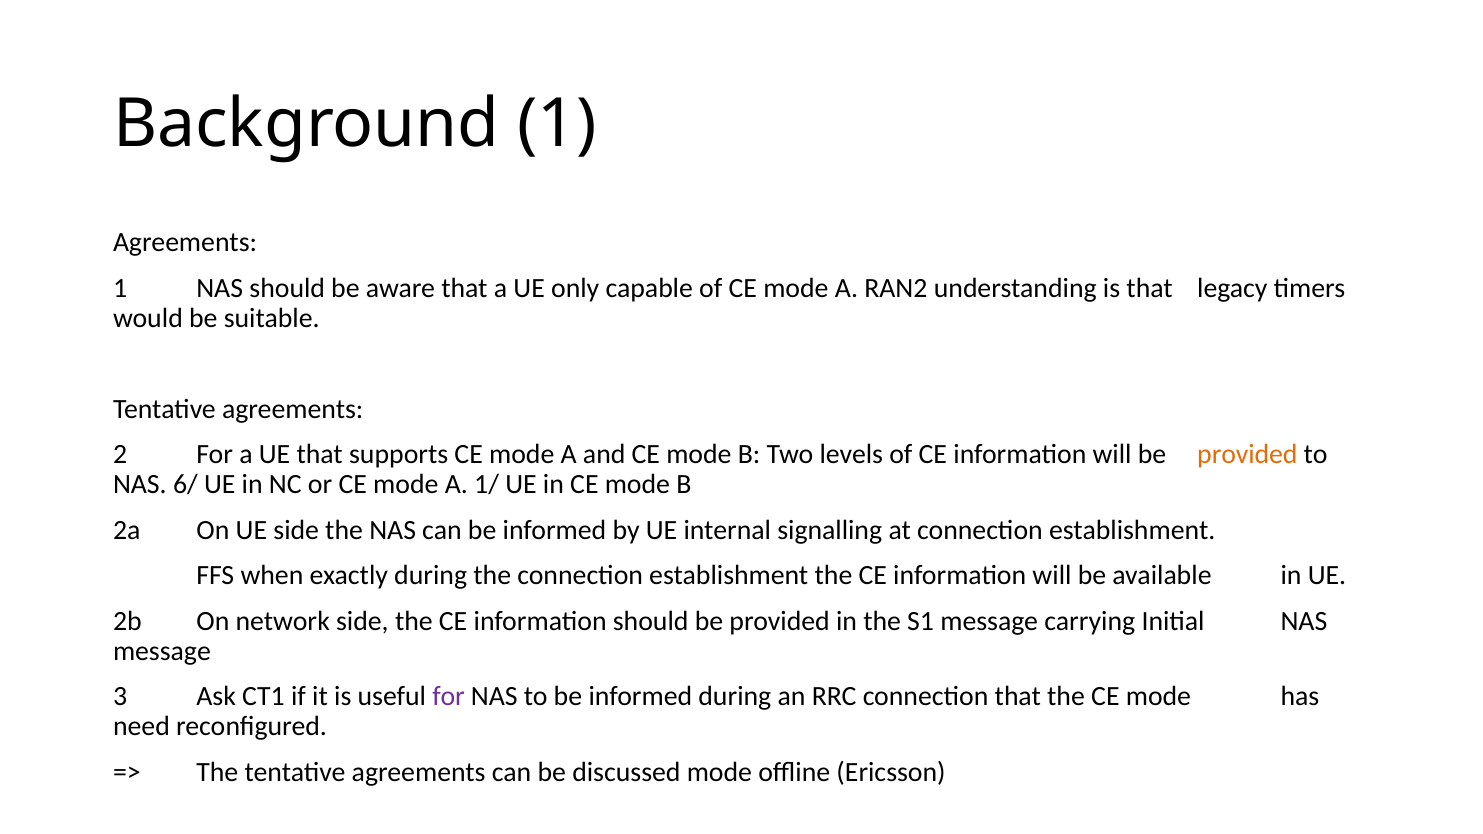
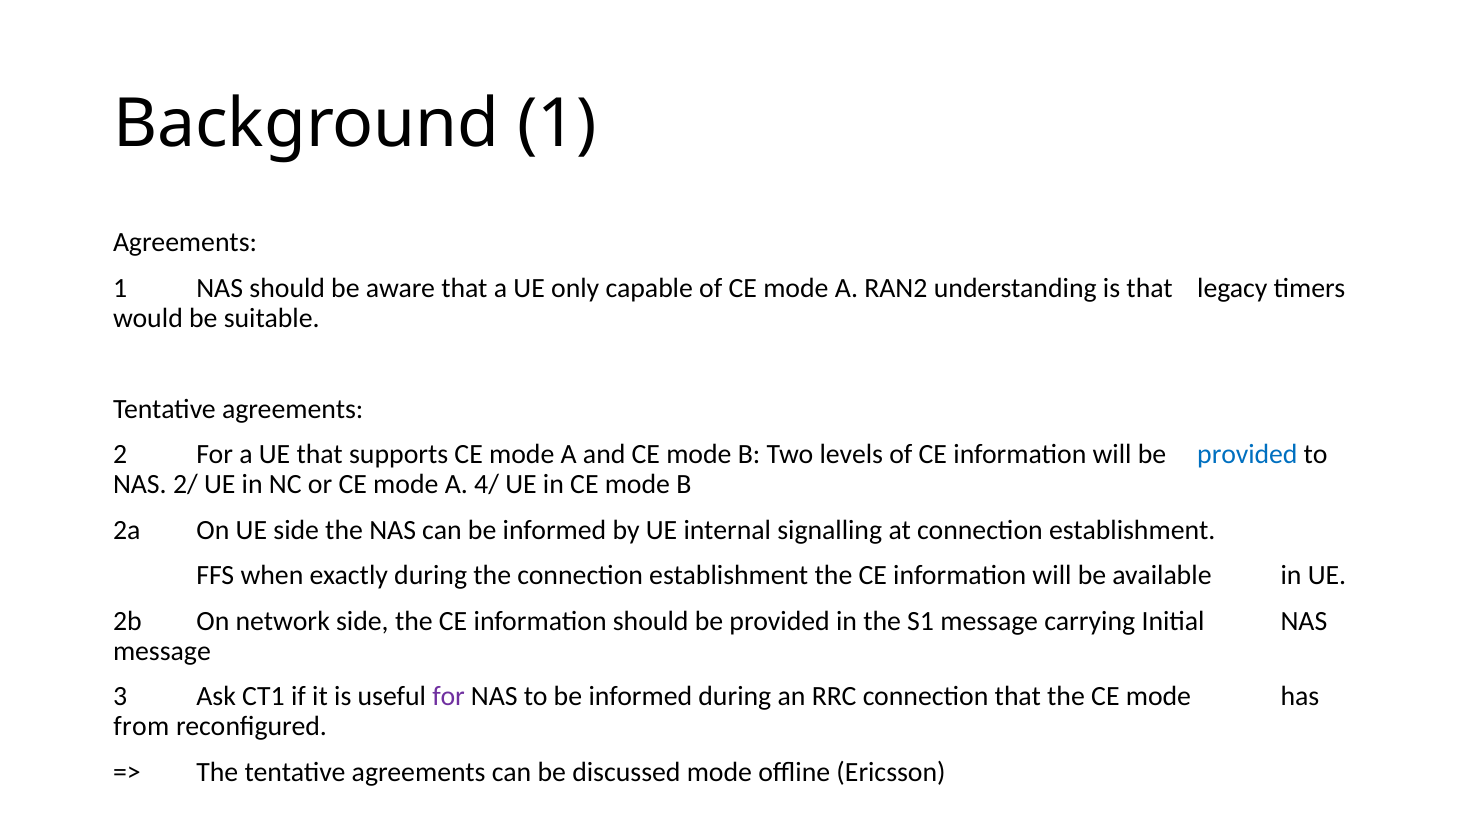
provided colour: orange -> blue (1247, 455)
6/: 6/ -> 2/ (185, 485)
1/: 1/ -> 4/ (487, 485)
need: need -> from (141, 727)
